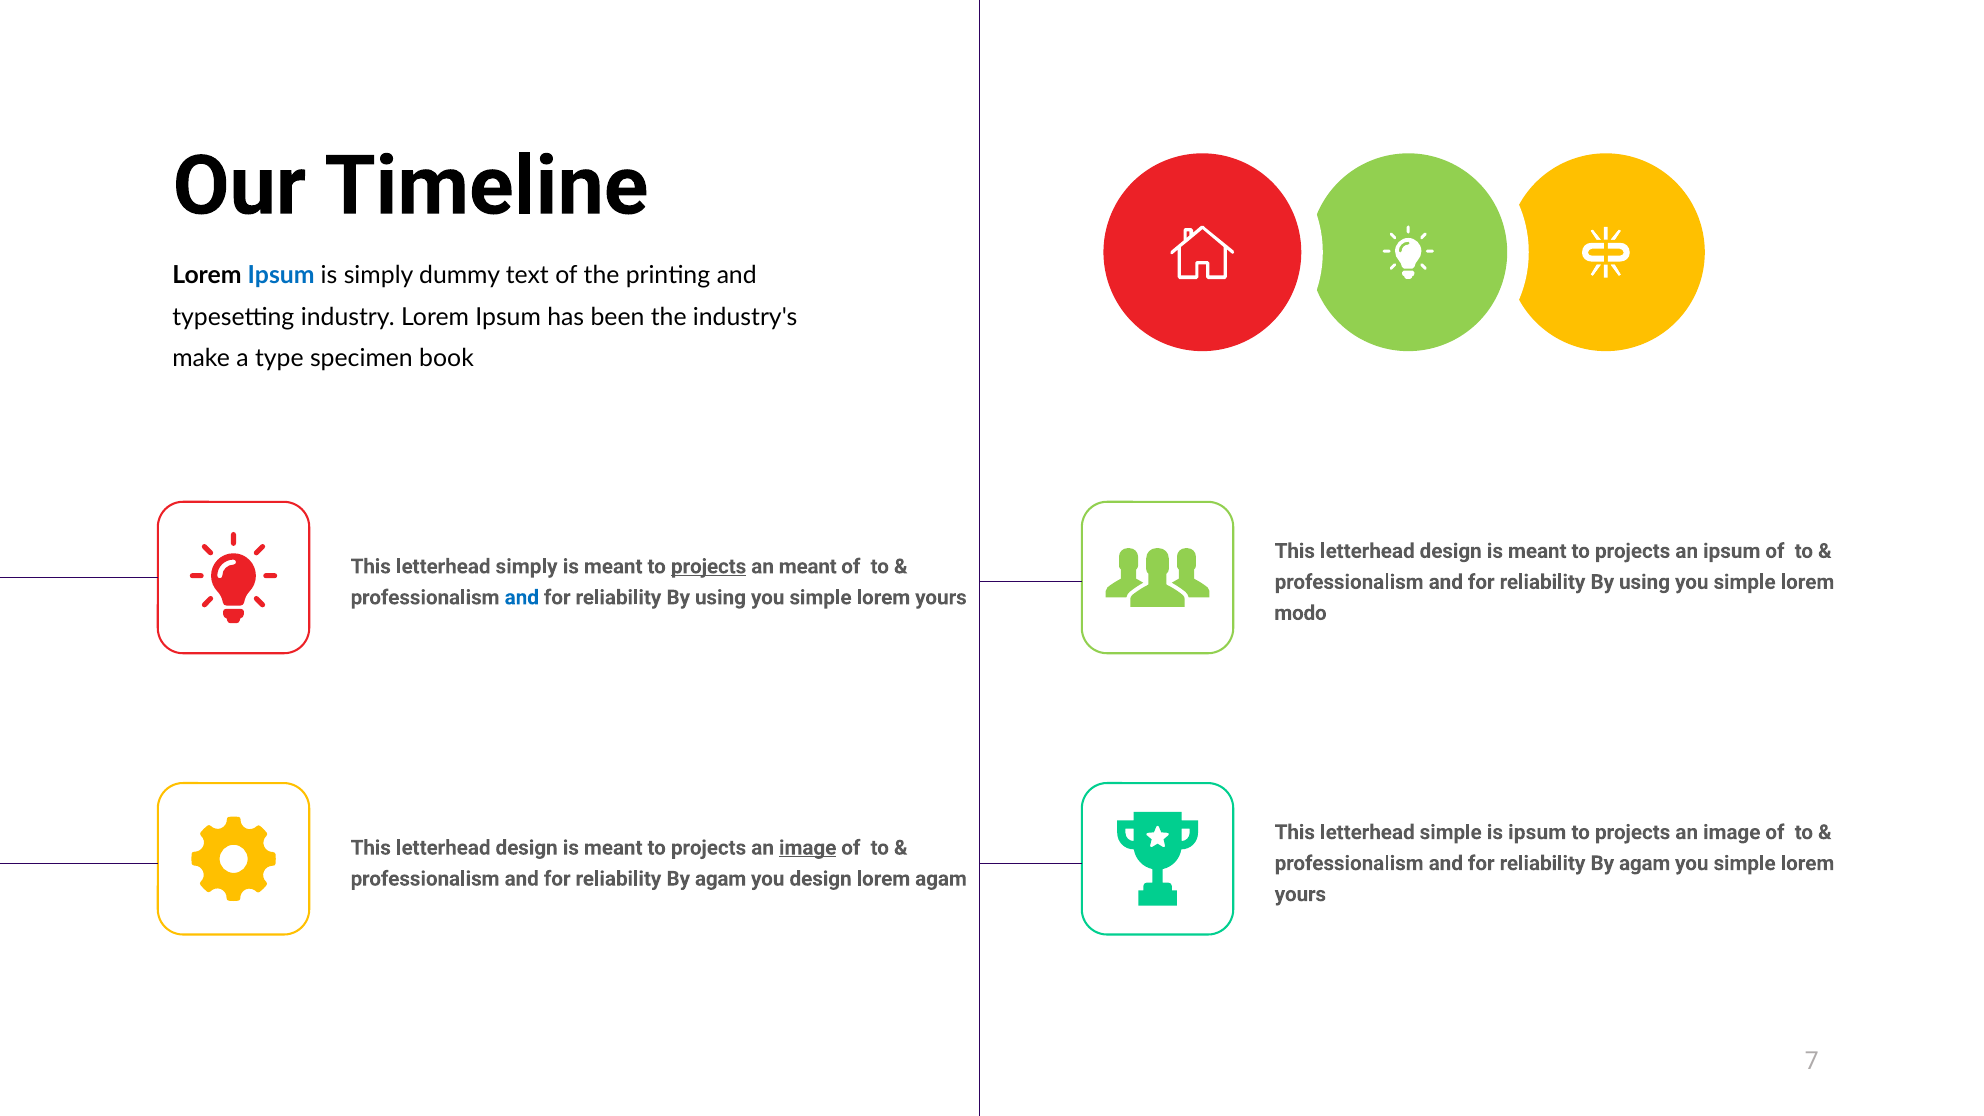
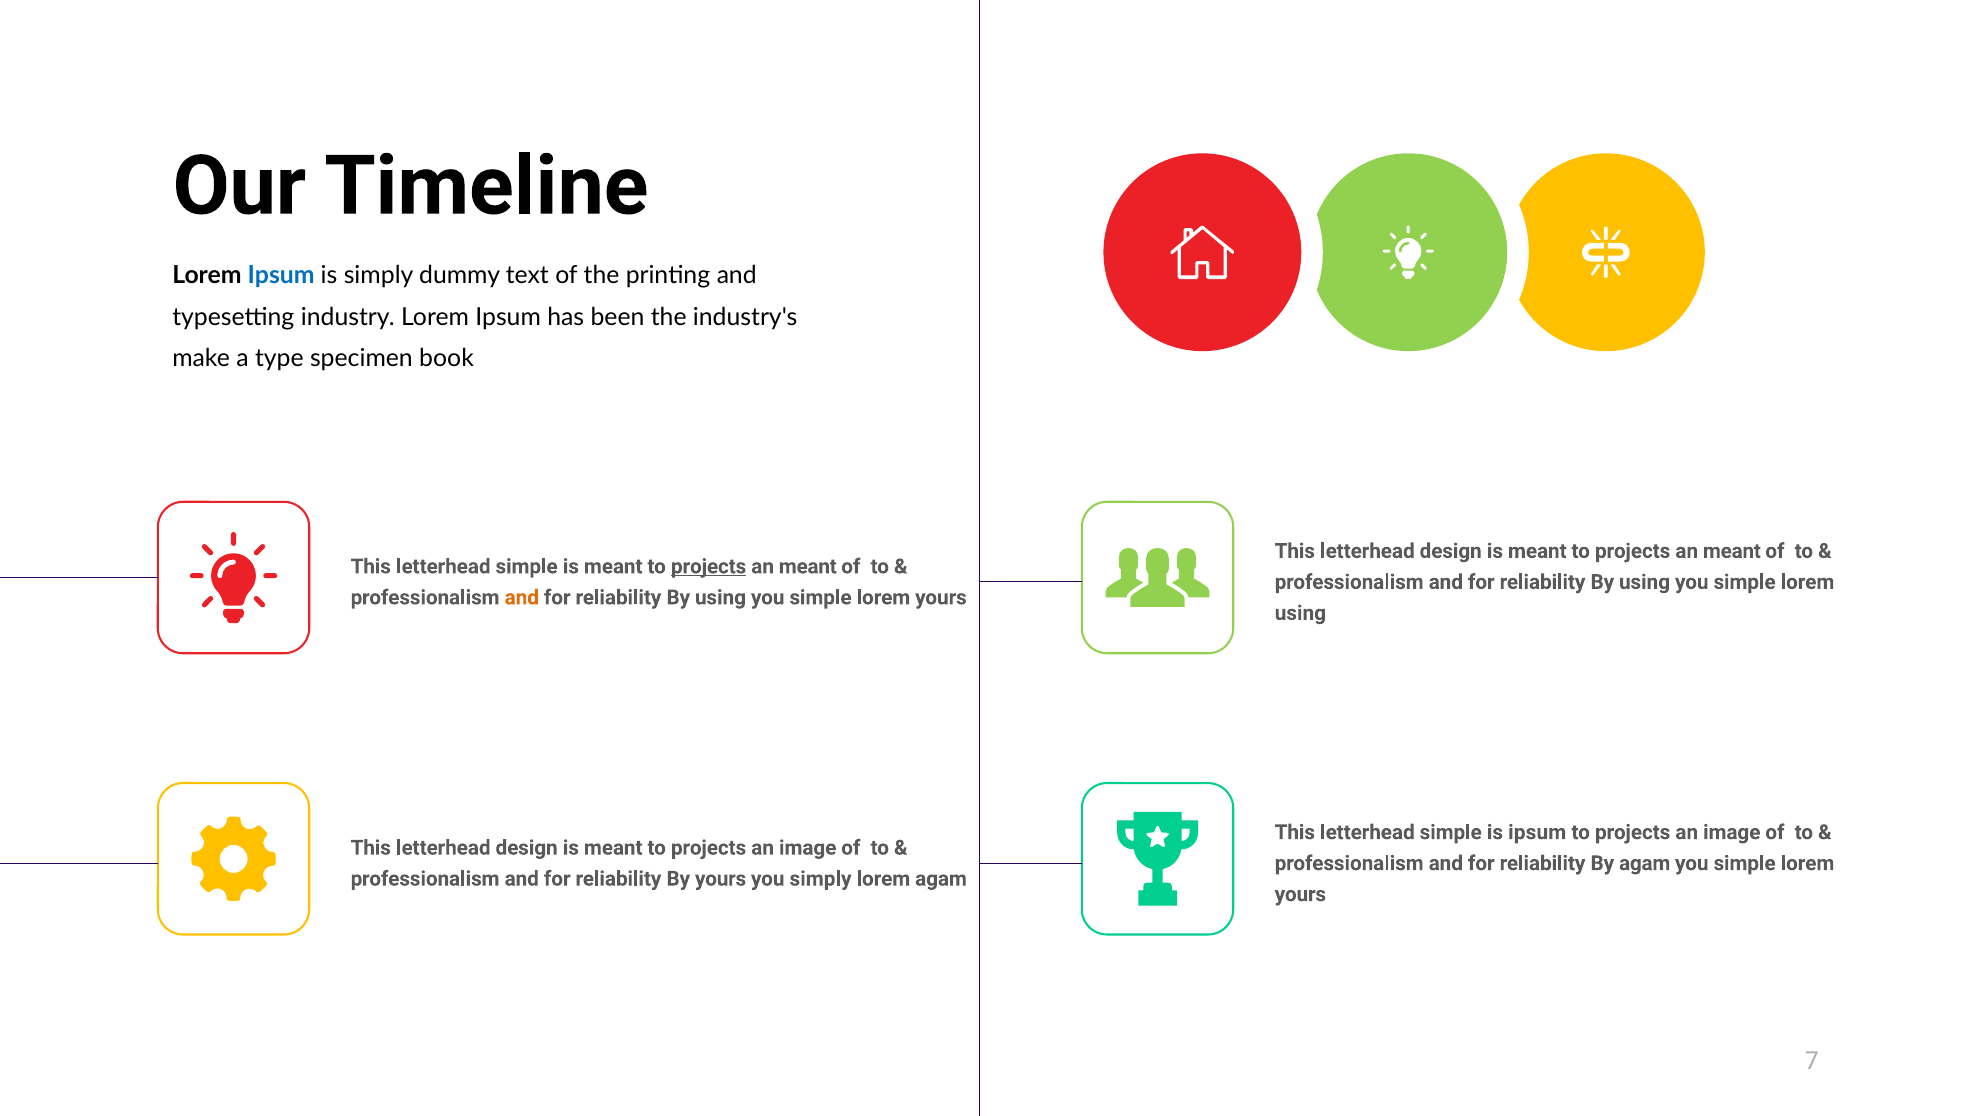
ipsum: ipsum -> meant (1732, 551)
simply: simply -> simple (527, 567)
and colour: blue -> orange (522, 598)
modo: modo -> using (1300, 613)
image underline: present -> none (808, 848)
agam: agam -> yours (721, 879)
you design: design -> simply (821, 879)
